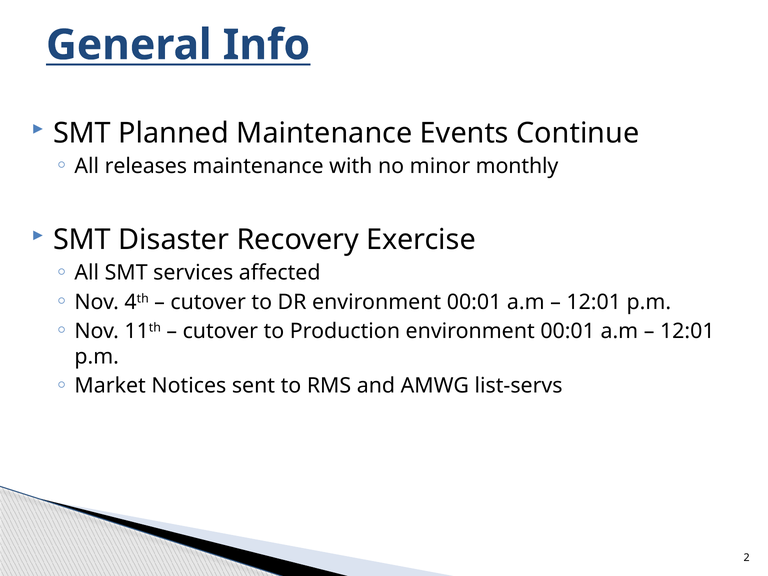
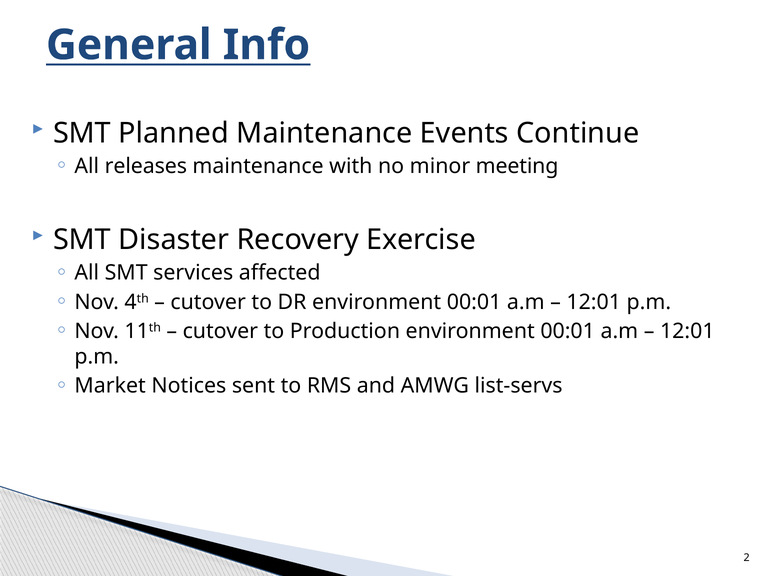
monthly: monthly -> meeting (517, 166)
